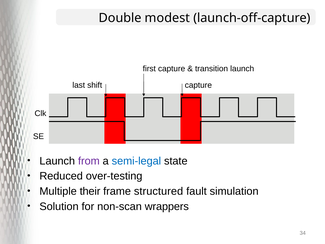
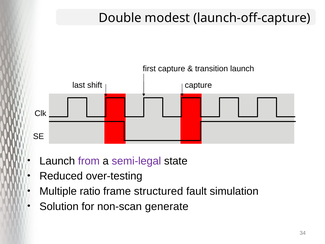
semi-legal colour: blue -> purple (136, 161)
their: their -> ratio (90, 191)
wrappers: wrappers -> generate (167, 206)
